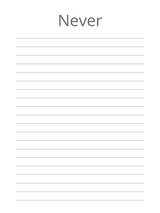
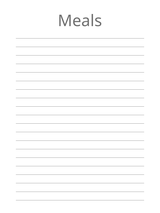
Never: Never -> Meals (80, 21)
